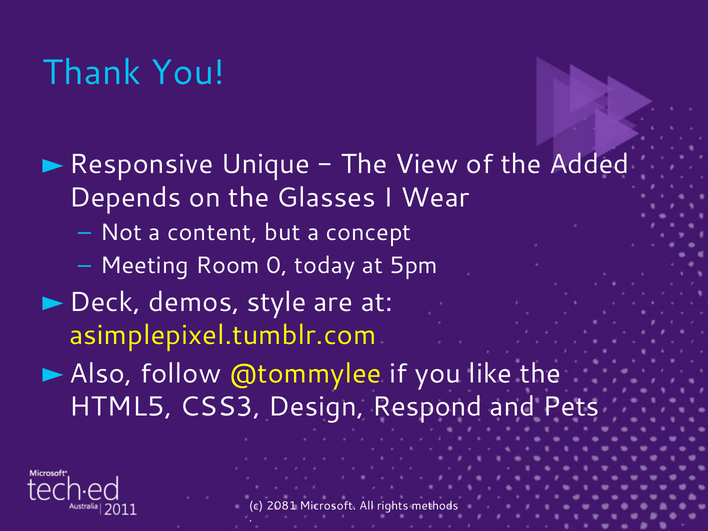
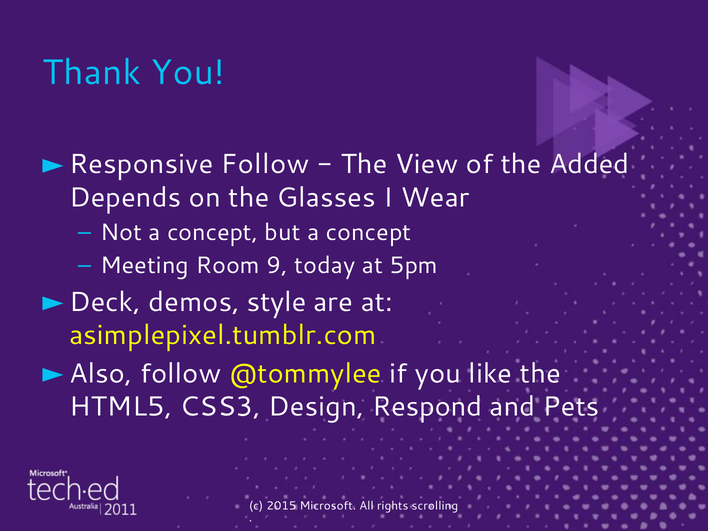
Unique: Unique -> Follow (265, 164)
Not a content: content -> concept (213, 233)
0: 0 -> 9 (277, 266)
2081: 2081 -> 2015 (281, 506)
methods: methods -> scrolling (435, 506)
